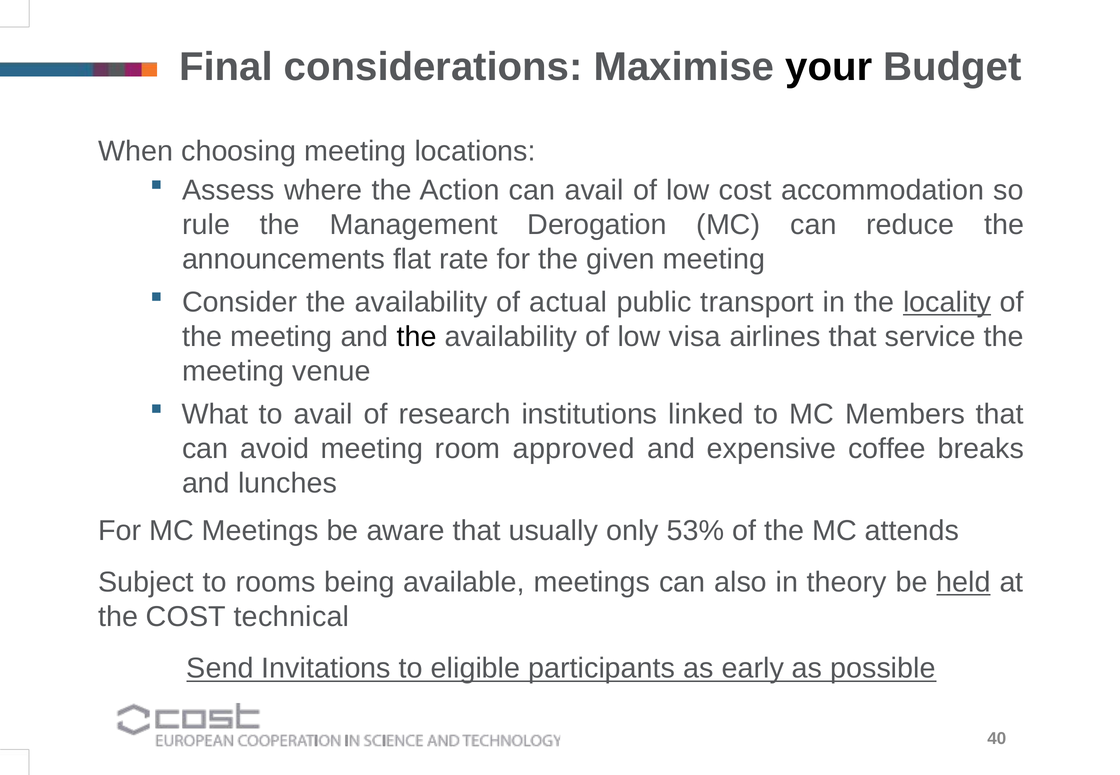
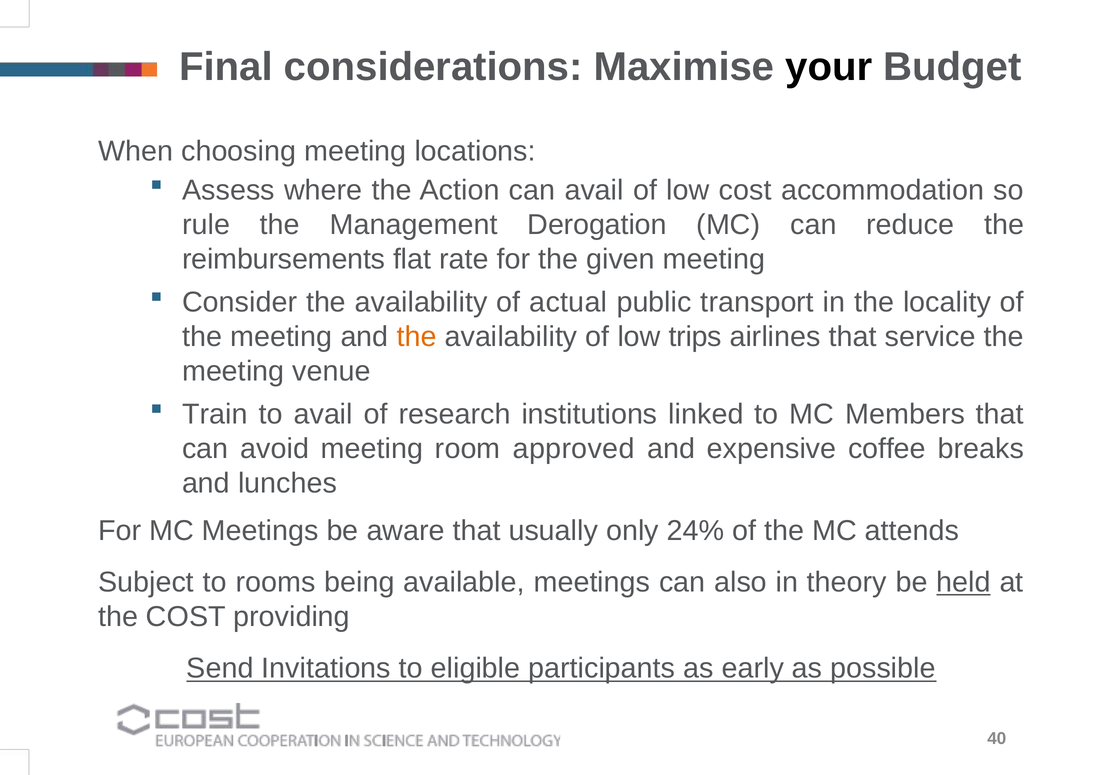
announcements: announcements -> reimbursements (284, 259)
locality underline: present -> none (947, 302)
the colour: black -> orange (417, 337)
visa: visa -> trips (695, 337)
What: What -> Train (215, 414)
53%: 53% -> 24% (696, 531)
technical: technical -> providing (292, 617)
